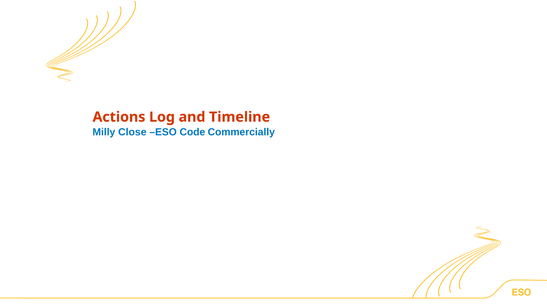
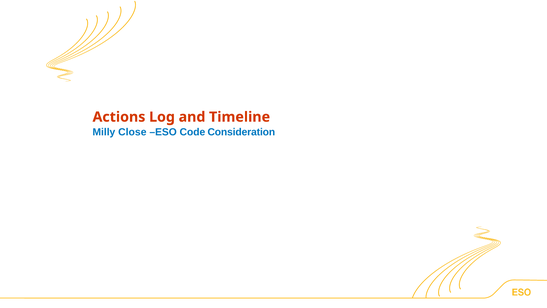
Commercially: Commercially -> Consideration (241, 132)
